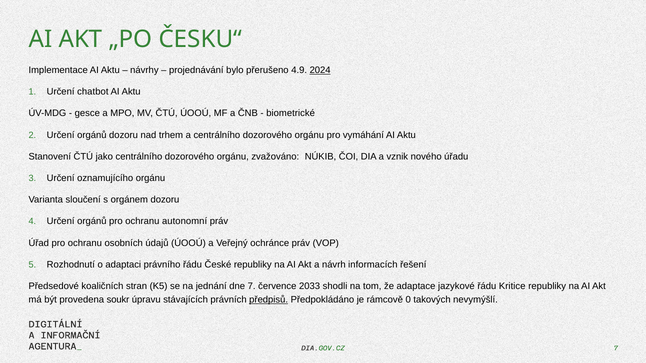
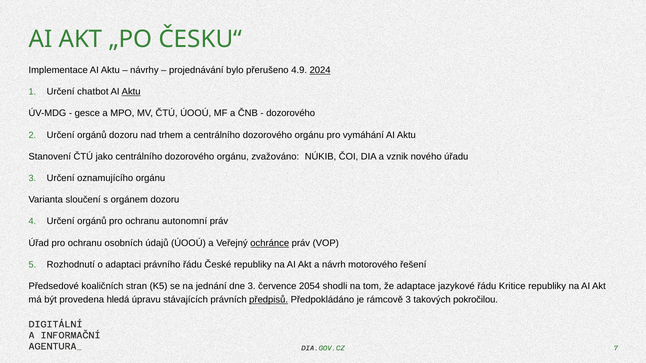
Aktu underline: none -> present (131, 92)
biometrické: biometrické -> dozorového (291, 113)
ochránce underline: none -> present (270, 243)
informacích: informacích -> motorového (373, 265)
dne 7: 7 -> 3 (252, 287)
2033: 2033 -> 2054 (310, 287)
soukr: soukr -> hledá (118, 300)
rámcově 0: 0 -> 3 (408, 300)
nevymýšlí: nevymýšlí -> pokročilou (476, 300)
